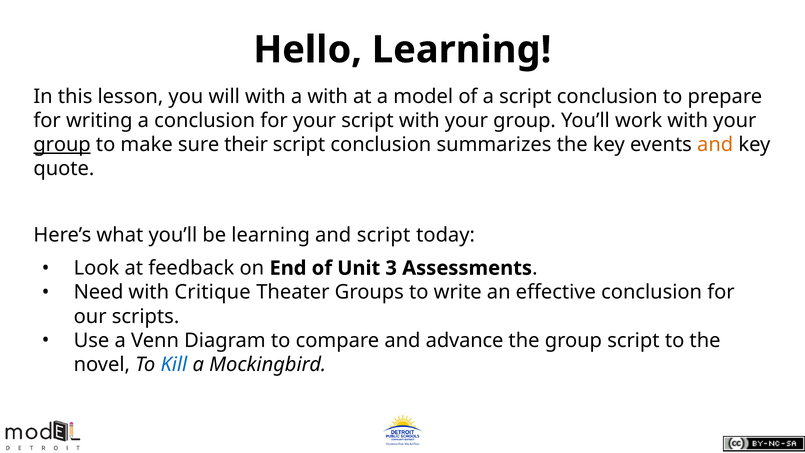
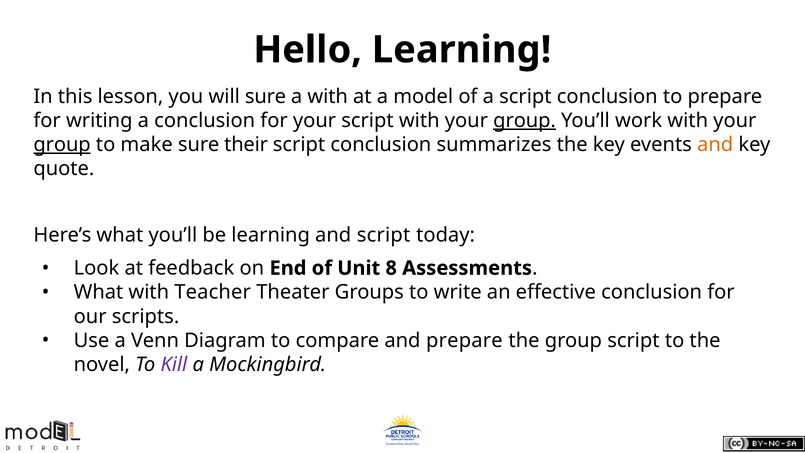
will with: with -> sure (266, 96)
group underline: none -> present (525, 120)
3: 3 -> 8 (391, 268)
Need: Need -> What (98, 292)
Critique: Critique -> Teacher (213, 292)
and advance: advance -> prepare (464, 340)
Kill colour: blue -> purple (174, 365)
